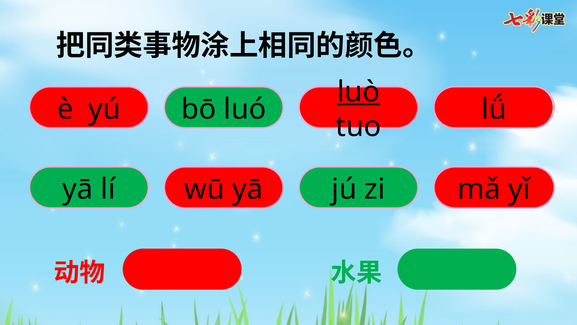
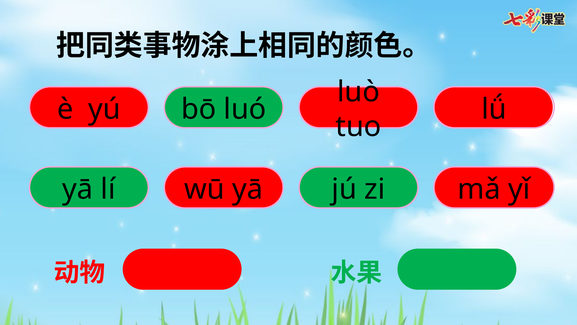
luò underline: present -> none (358, 92)
